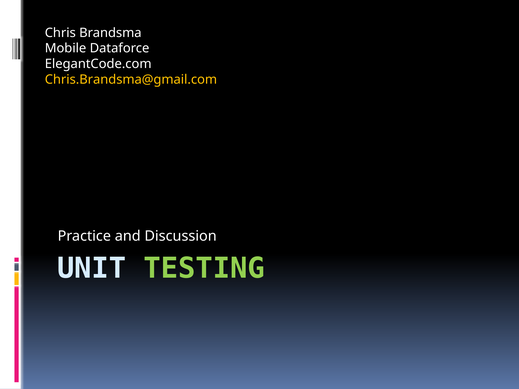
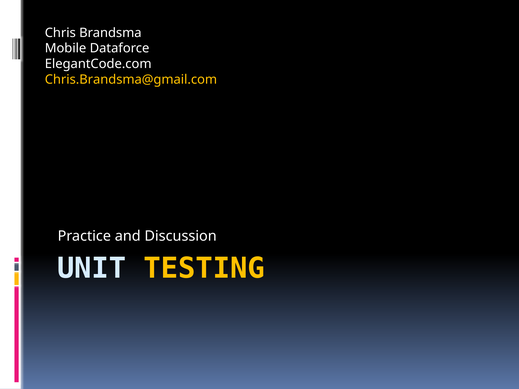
TESTING colour: light green -> yellow (204, 268)
